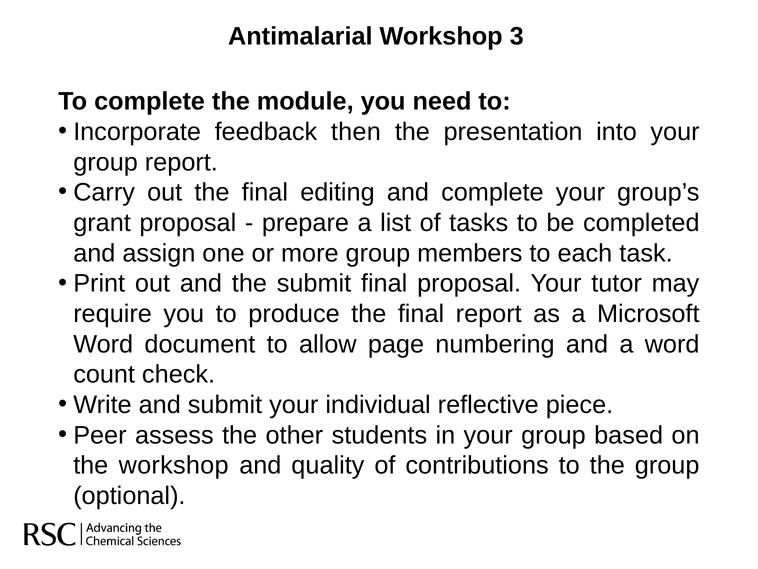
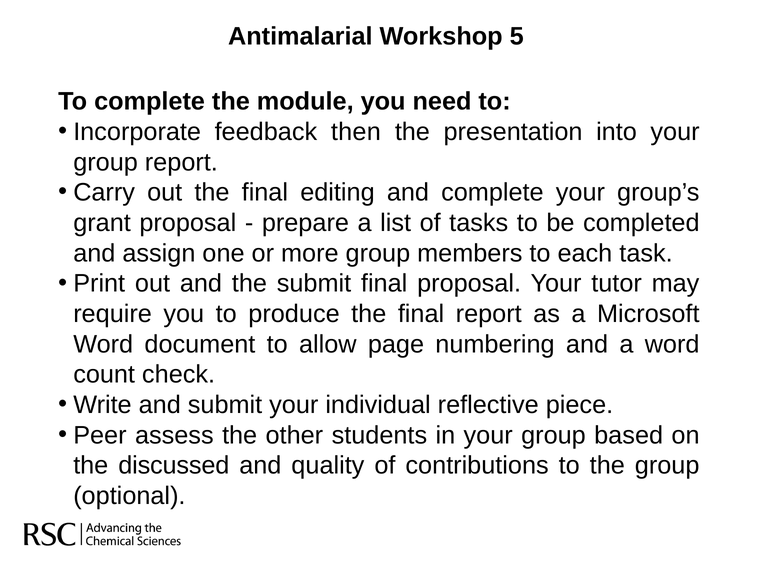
3: 3 -> 5 (517, 36)
the workshop: workshop -> discussed (174, 465)
